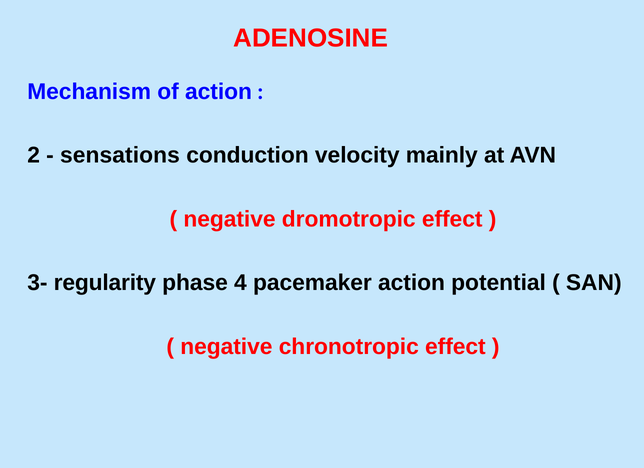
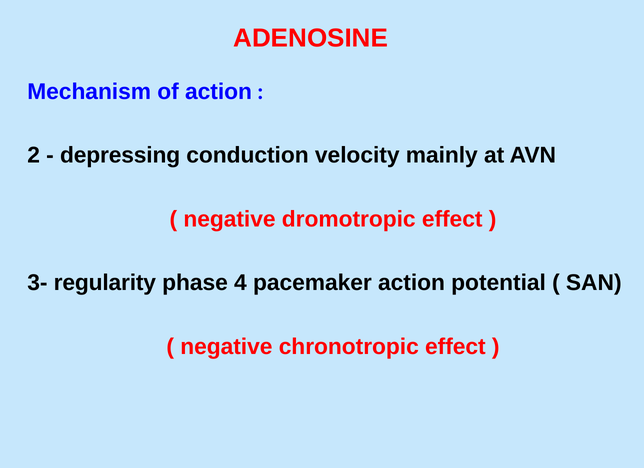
sensations: sensations -> depressing (120, 155)
